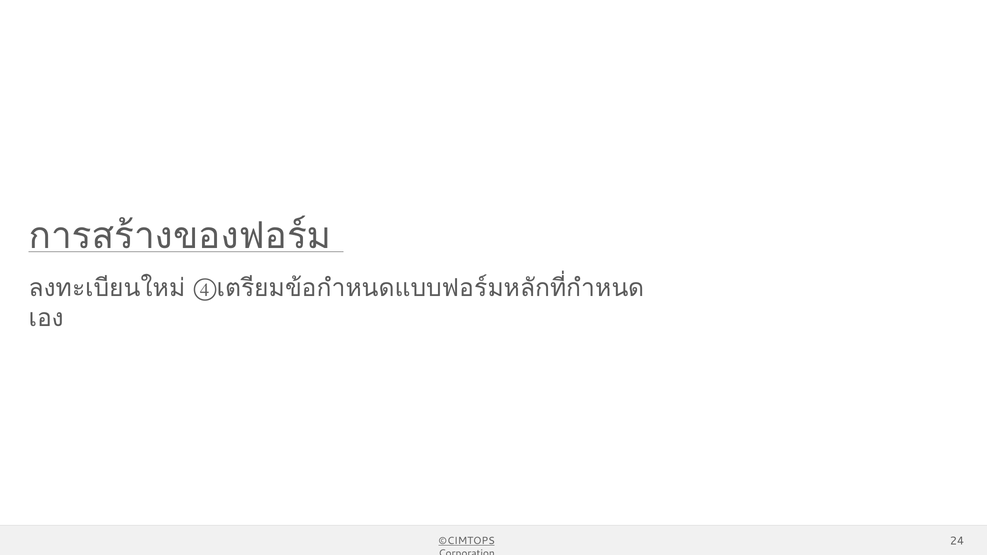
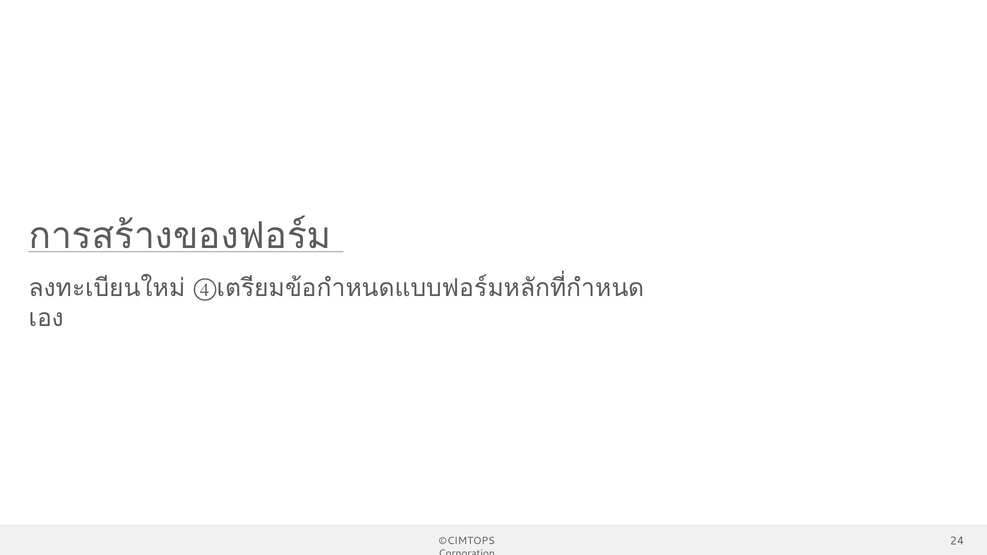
©CIMTOPS underline: present -> none (467, 541)
